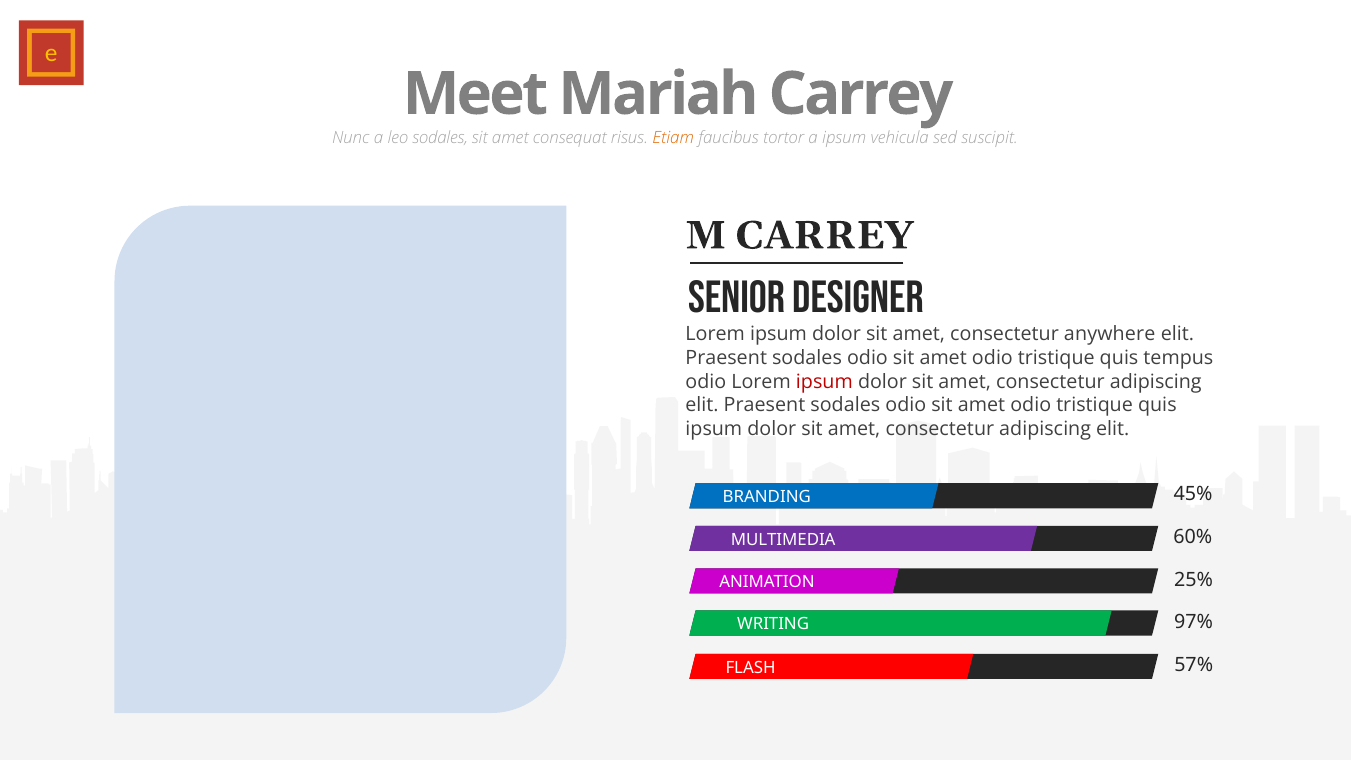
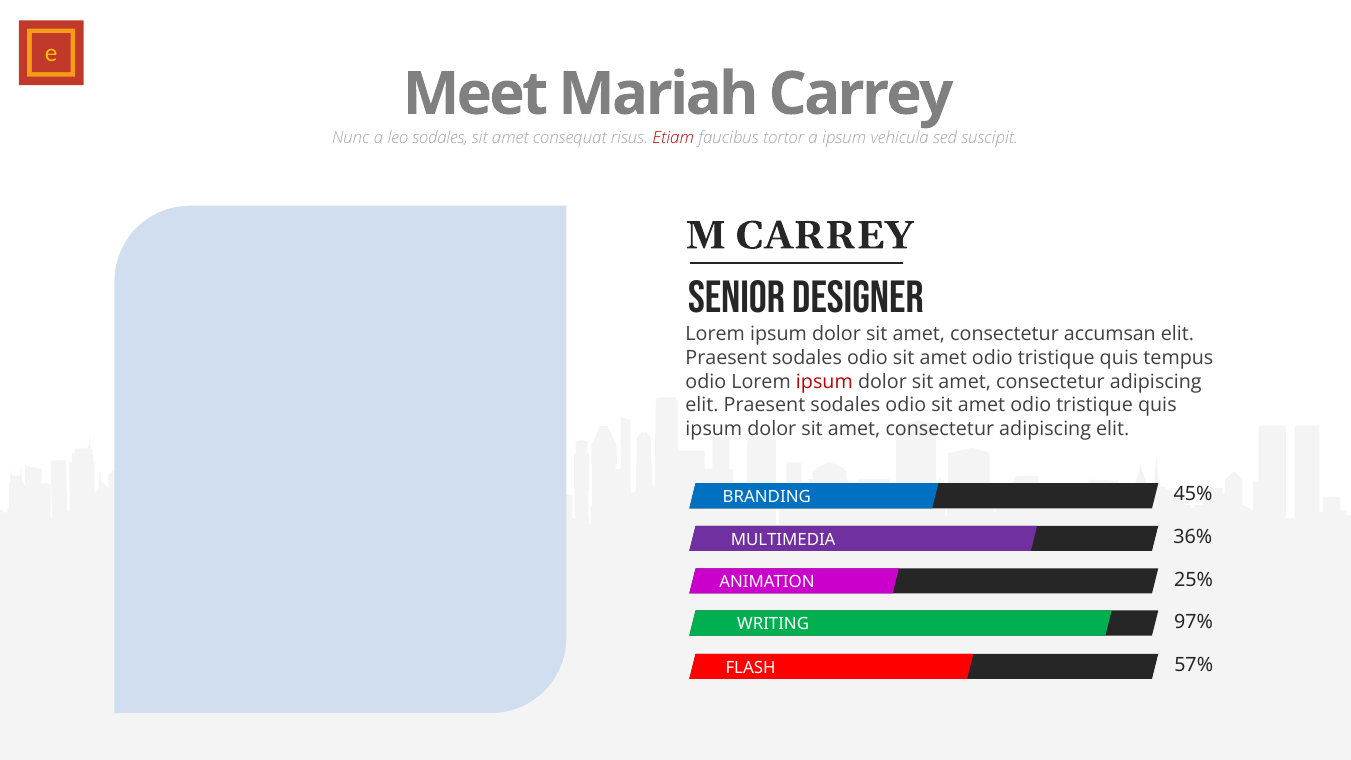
Etiam colour: orange -> red (673, 138)
anywhere: anywhere -> accumsan (1110, 334)
60%: 60% -> 36% (1193, 537)
